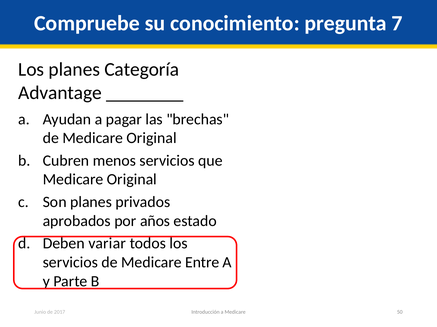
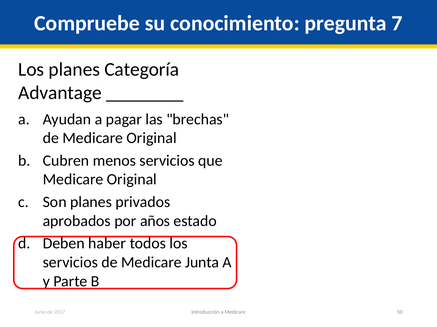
variar: variar -> haber (107, 244)
Entre: Entre -> Junta (202, 263)
